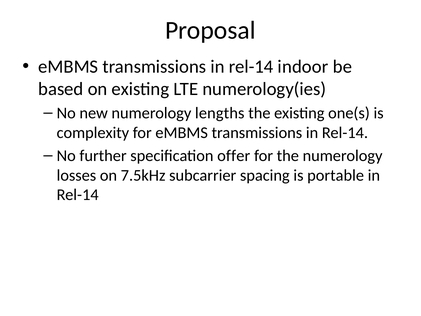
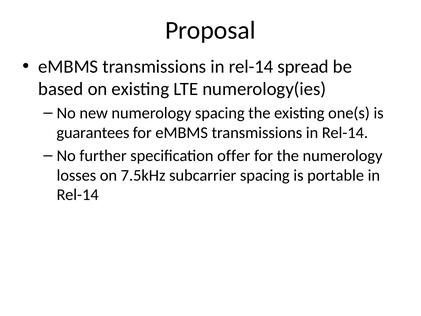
indoor: indoor -> spread (303, 66)
numerology lengths: lengths -> spacing (220, 113)
complexity: complexity -> guarantees (93, 133)
